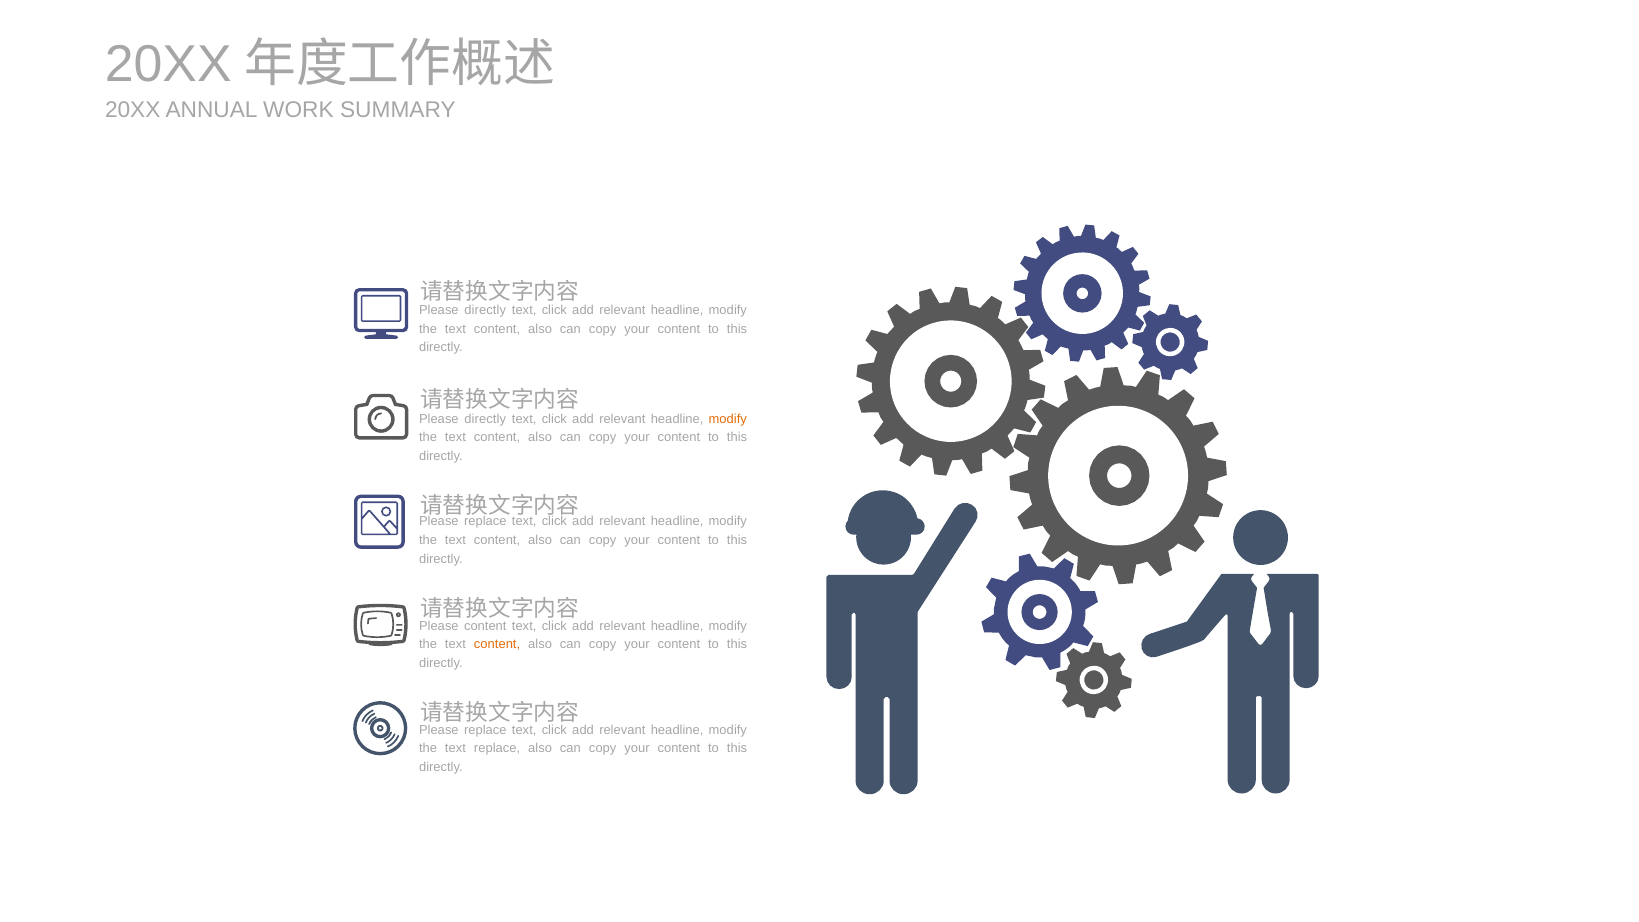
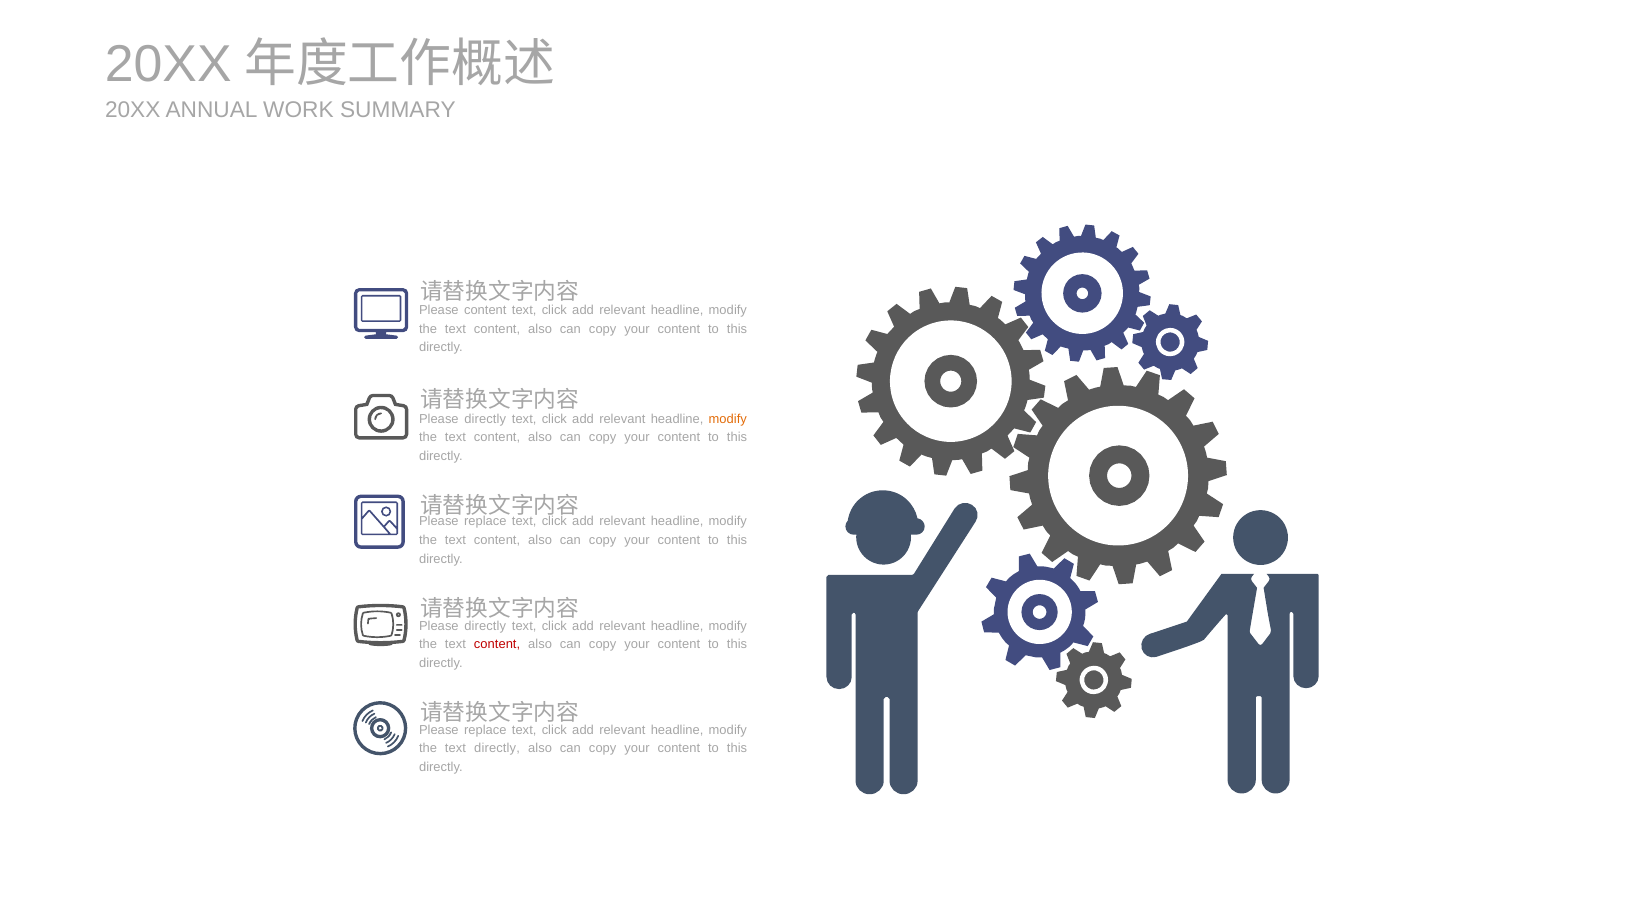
directly: directly -> content (485, 310)
content: content -> directly (485, 626)
content colour: orange -> red (497, 645)
text replace: replace -> directly (497, 748)
